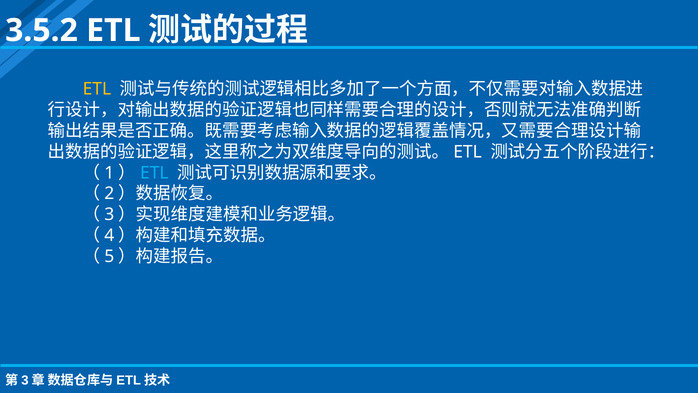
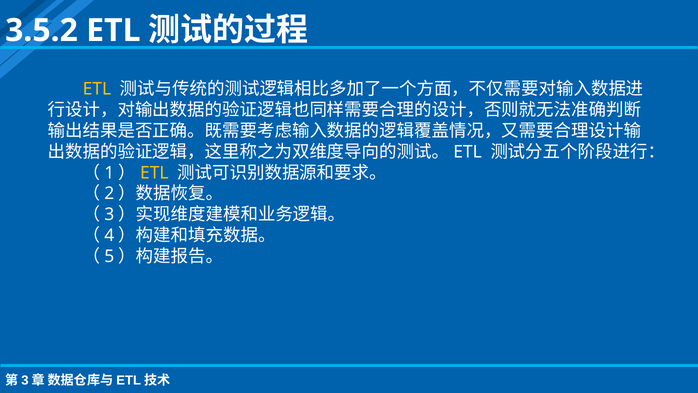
ETL colour: light blue -> yellow (154, 173)
